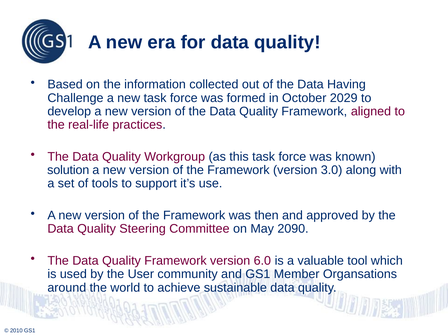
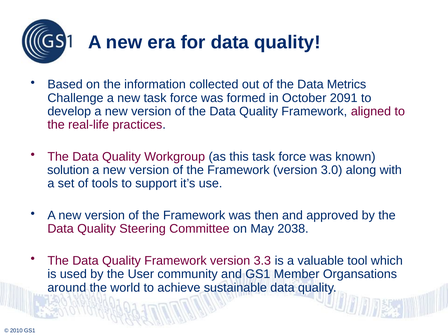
Having: Having -> Metrics (347, 84)
2029: 2029 -> 2091 (344, 98)
2090: 2090 -> 2038 (293, 229)
6.0: 6.0 -> 3.3 (262, 261)
